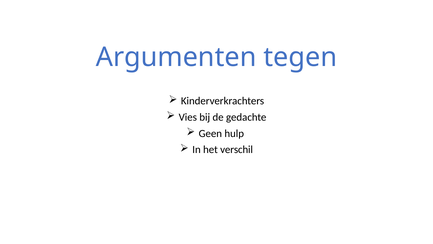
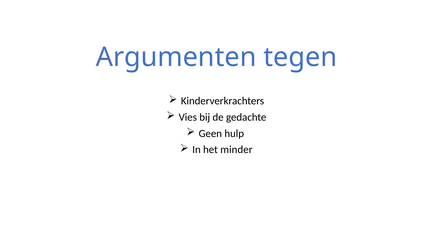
verschil: verschil -> minder (236, 149)
